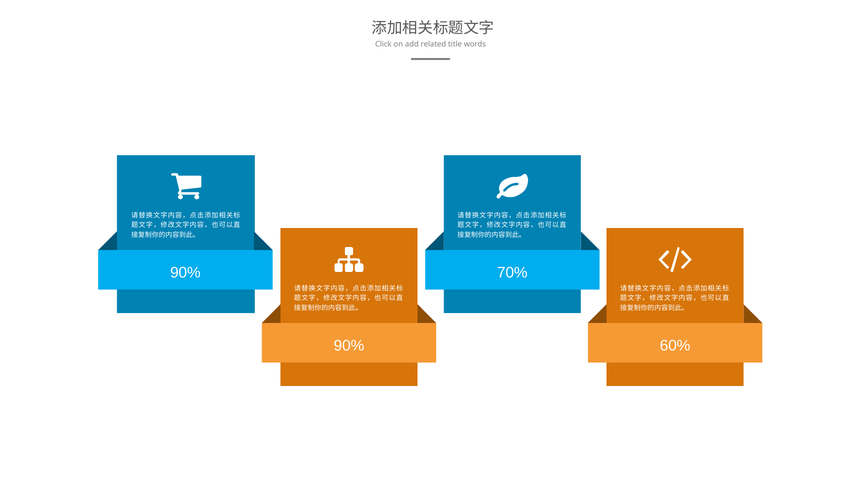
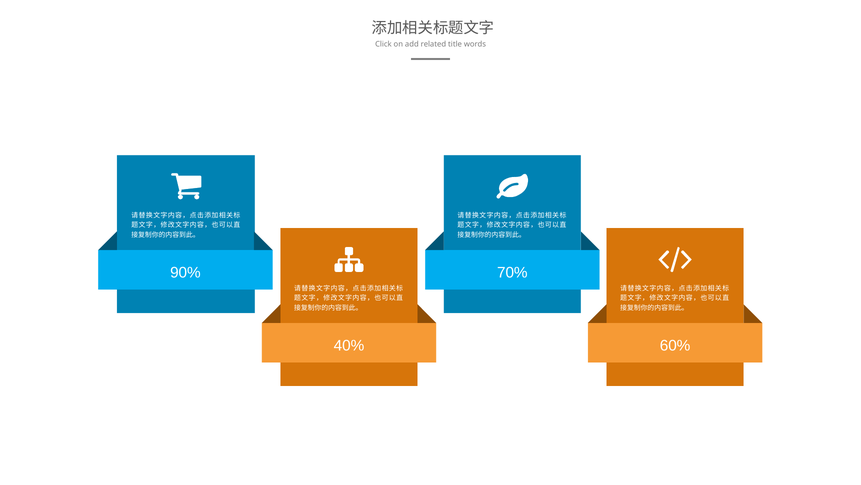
90%: 90% -> 40% (349, 345)
